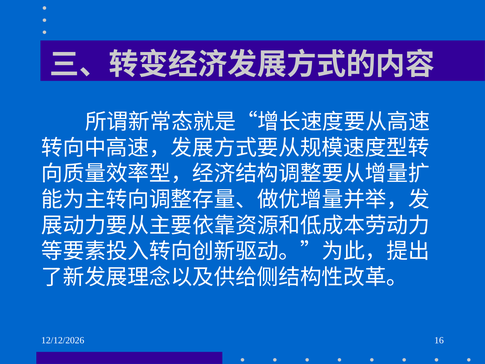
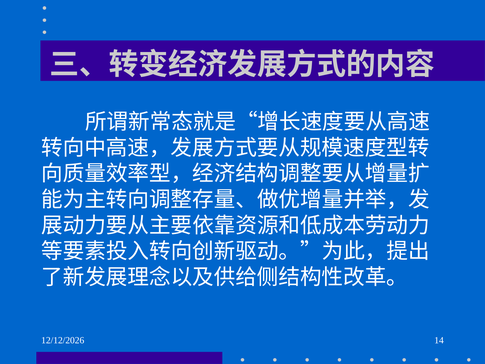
16: 16 -> 14 (439, 340)
